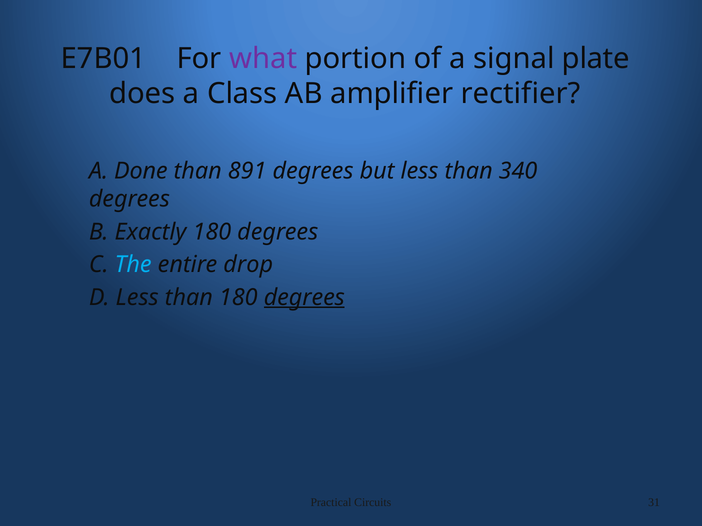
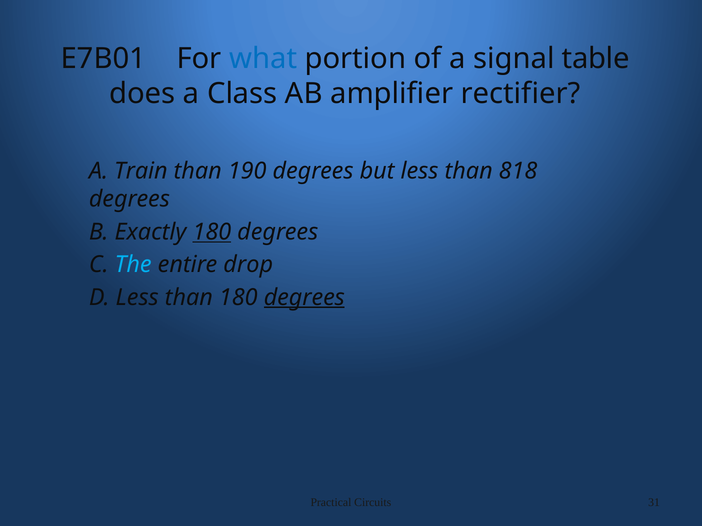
what colour: purple -> blue (263, 58)
plate: plate -> table (596, 58)
Done: Done -> Train (141, 171)
891: 891 -> 190 (247, 171)
340: 340 -> 818 (518, 171)
180 underline: none -> present (212, 232)
